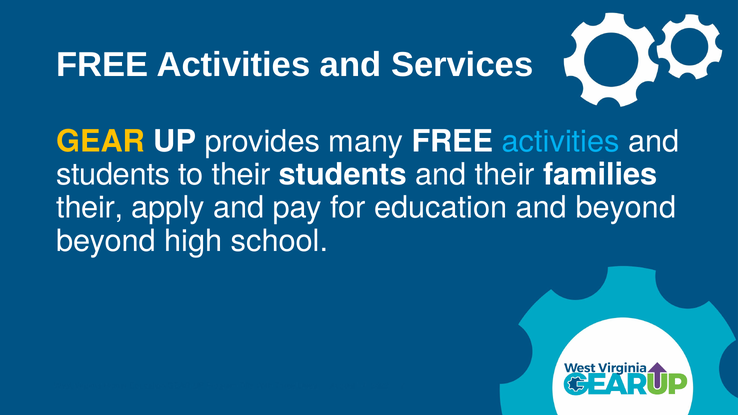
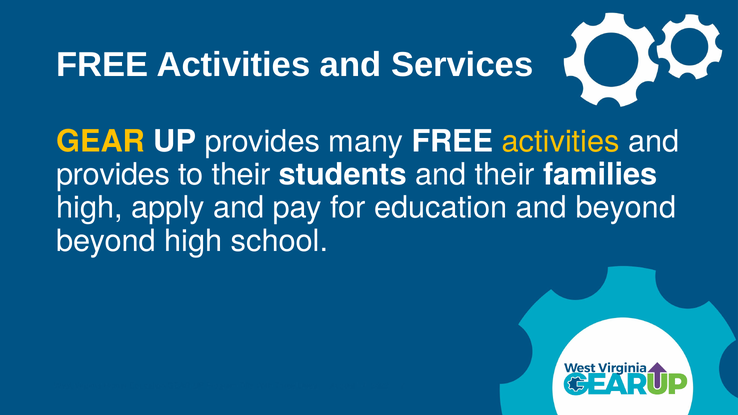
activities colour: light blue -> yellow (561, 141)
students: students -> provides (113, 175)
their: their -> high (90, 208)
